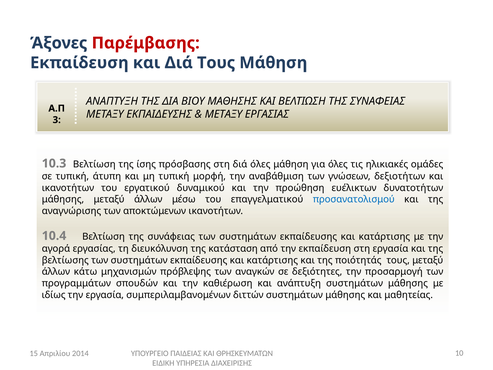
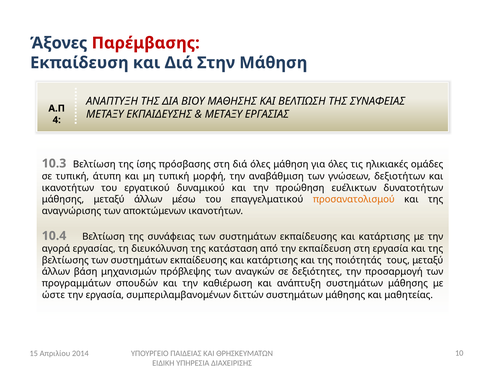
Διά Τους: Τους -> Στην (216, 63)
3: 3 -> 4 (57, 120)
προσανατολισμού colour: blue -> orange (354, 199)
κάτω: κάτω -> βάση (86, 272)
ιδίως: ιδίως -> ώστε (53, 295)
